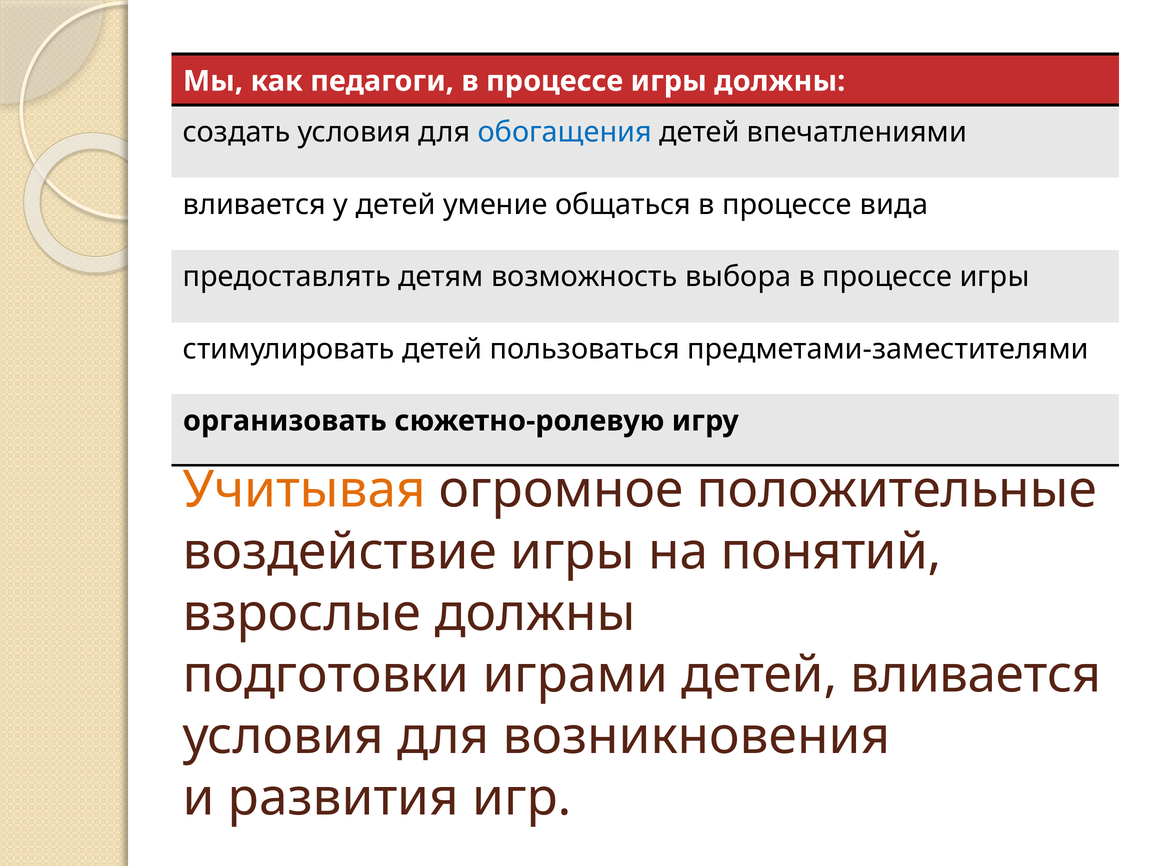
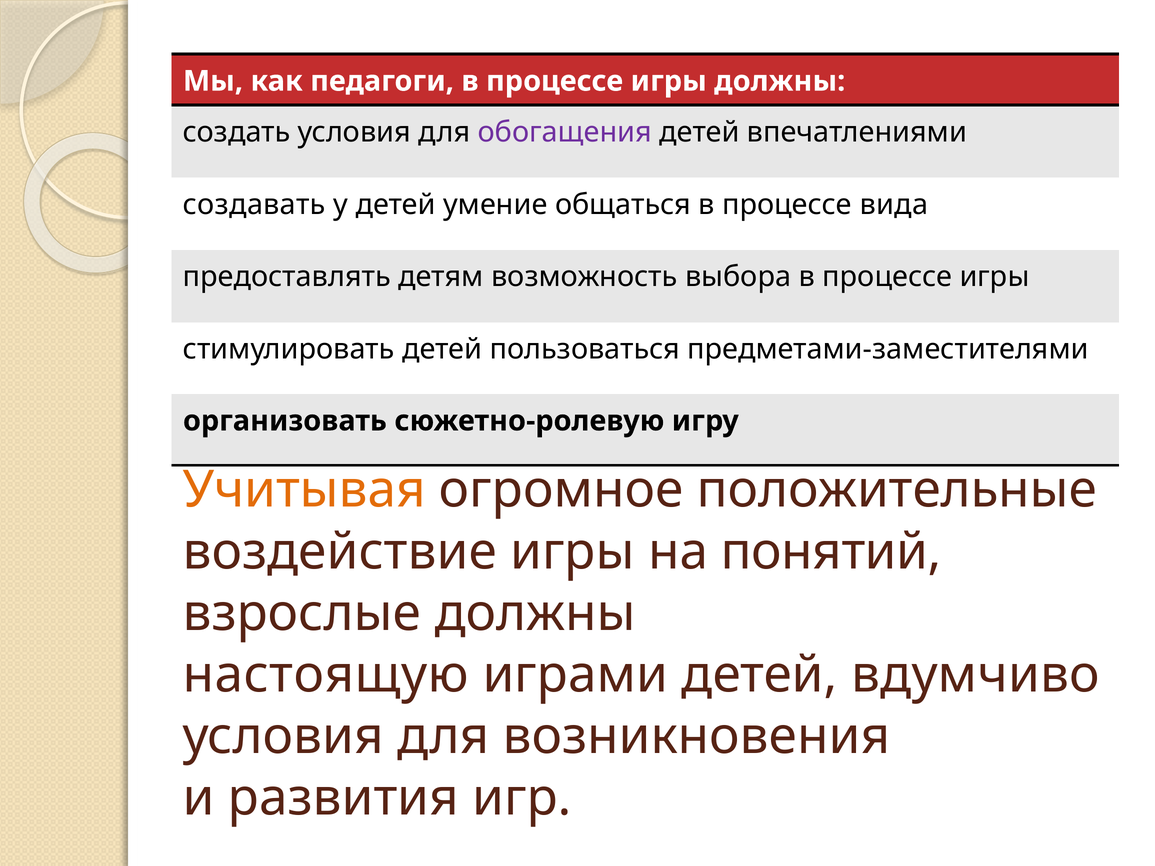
обогащения colour: blue -> purple (565, 132)
вливается: вливается -> создавать (254, 205)
подготовки: подготовки -> настоящую (326, 675)
детей вливается: вливается -> вдумчиво (975, 675)
